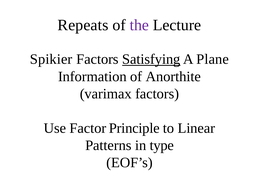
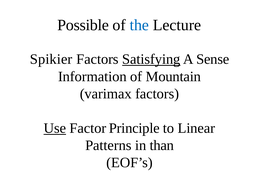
Repeats: Repeats -> Possible (83, 25)
the colour: purple -> blue (139, 25)
Plane: Plane -> Sense (213, 59)
Anorthite: Anorthite -> Mountain (173, 77)
Use underline: none -> present (55, 128)
type: type -> than (162, 146)
